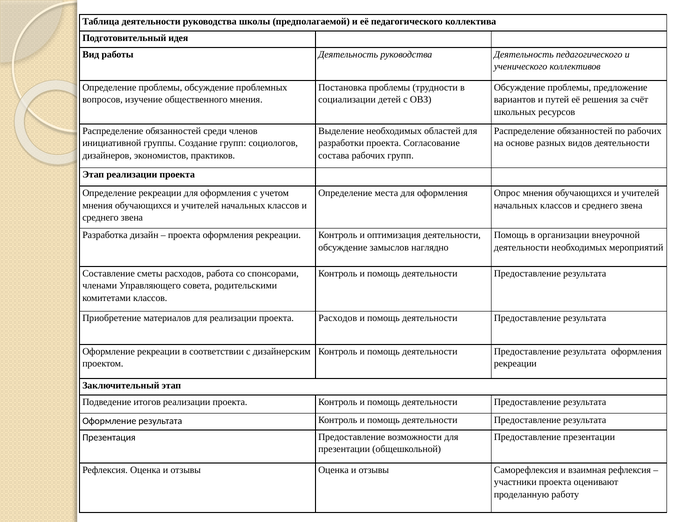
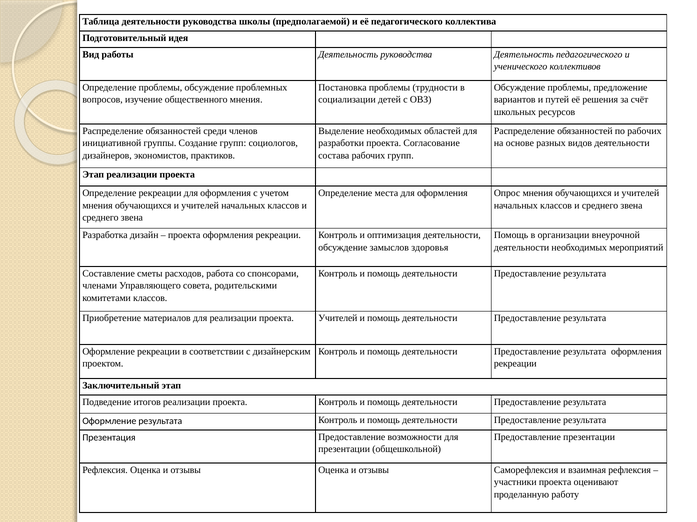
наглядно: наглядно -> здоровья (430, 248)
проекта Расходов: Расходов -> Учителей (338, 319)
